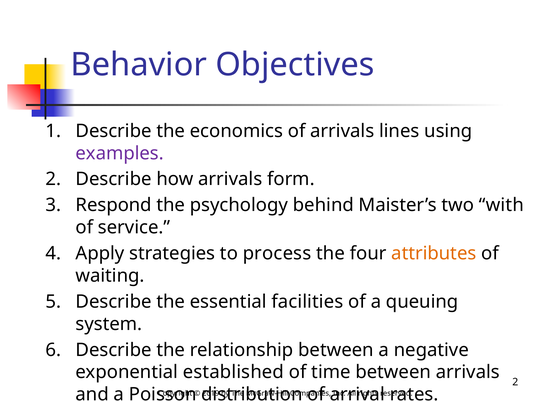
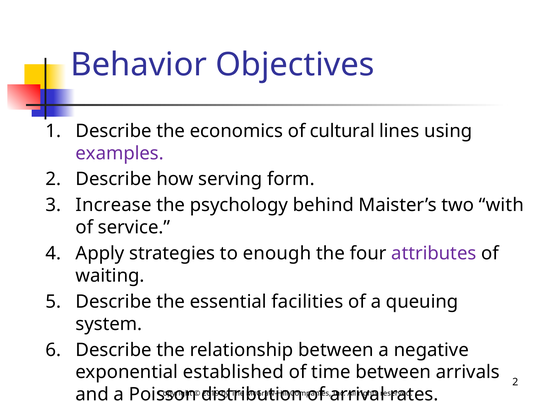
of arrivals: arrivals -> cultural (342, 131)
how arrivals: arrivals -> serving (230, 179)
Respond: Respond -> Increase (114, 205)
process: process -> enough (277, 254)
attributes colour: orange -> purple (434, 254)
